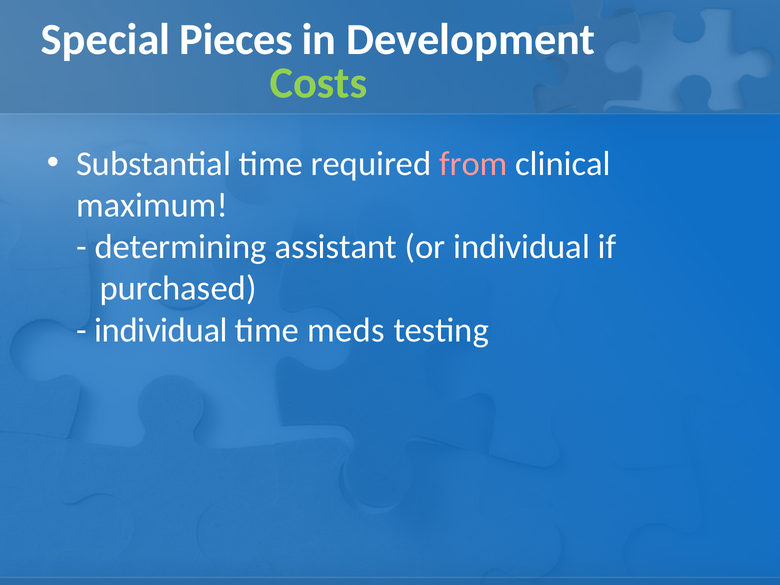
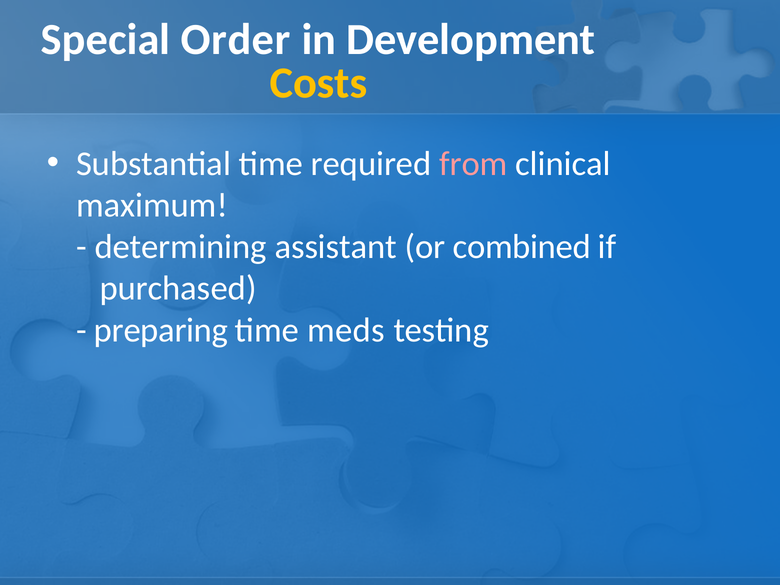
Pieces: Pieces -> Order (236, 39)
Costs colour: light green -> yellow (318, 83)
or individual: individual -> combined (522, 247)
individual: individual -> preparing (161, 330)
